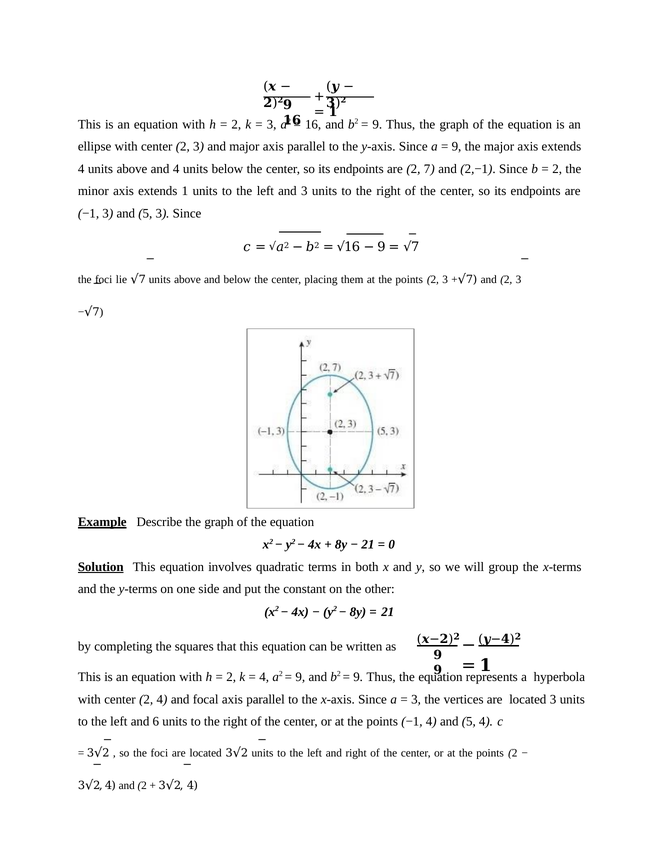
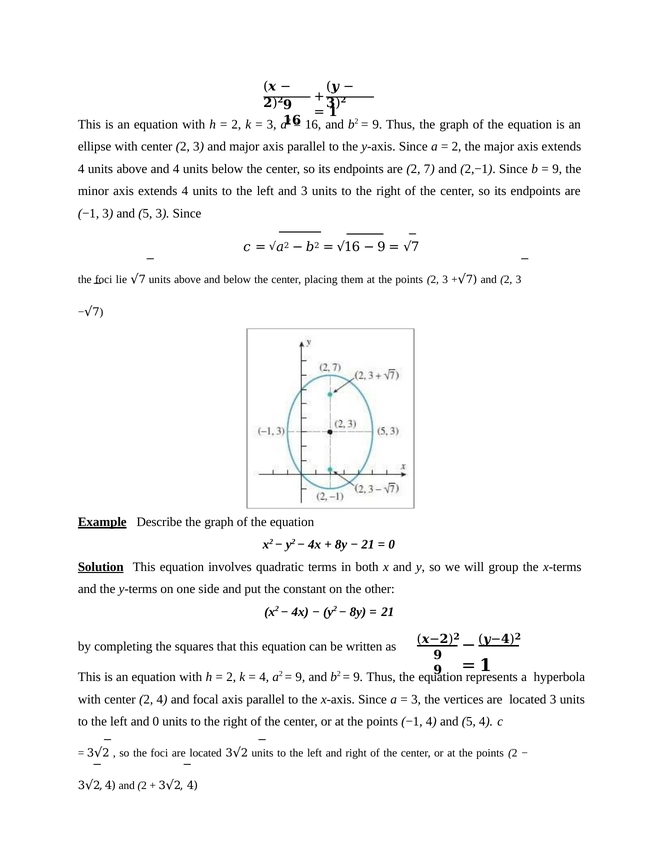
9: 9 -> 2 (457, 147)
2: 2 -> 9 (557, 169)
minor axis extends 1: 1 -> 4 (185, 191)
and 6: 6 -> 0 (156, 721)
